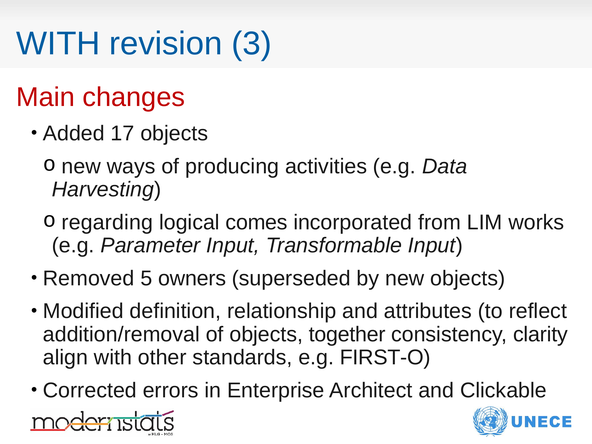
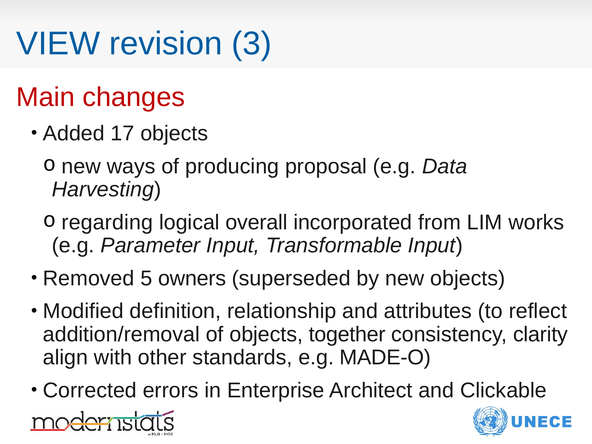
WITH: WITH -> VIEW (58, 44)
activities: activities -> proposal (326, 166)
comes: comes -> overall (257, 222)
FIRST-O: FIRST-O -> MADE-O (385, 357)
